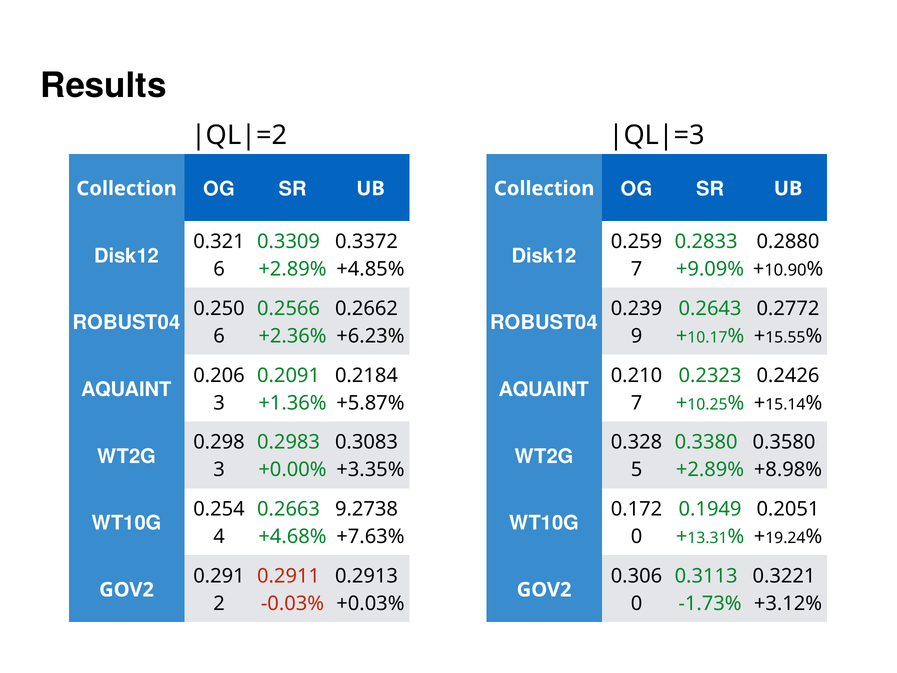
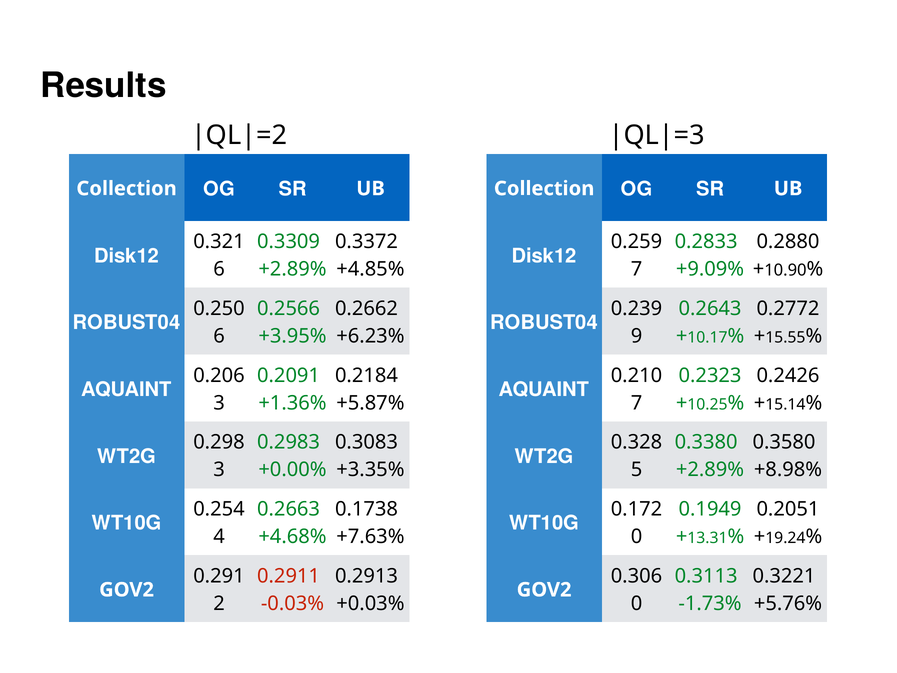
+2.36%: +2.36% -> +3.95% (292, 336)
9.2738: 9.2738 -> 0.1738 (367, 509)
+3.12%: +3.12% -> +5.76% (788, 603)
